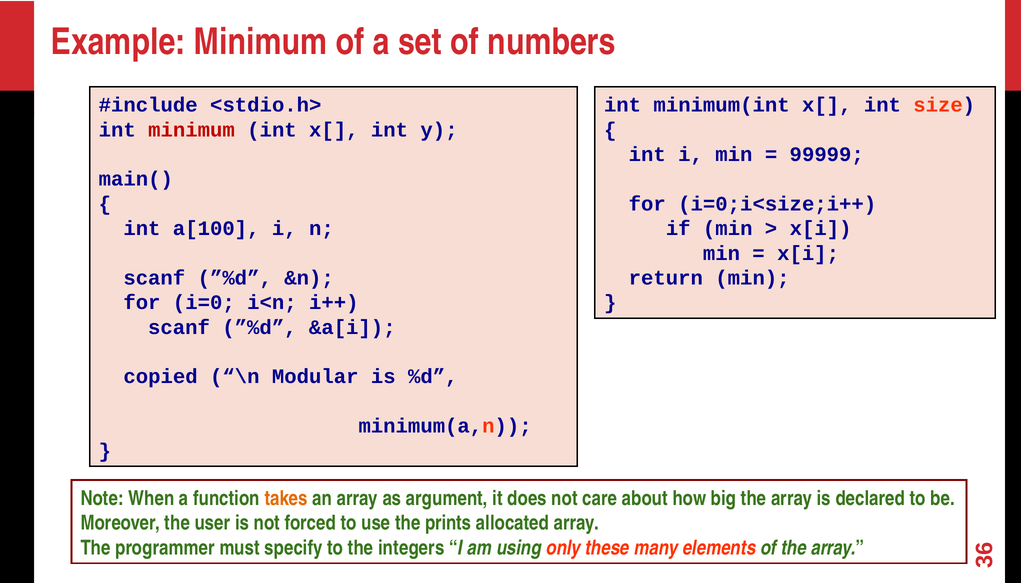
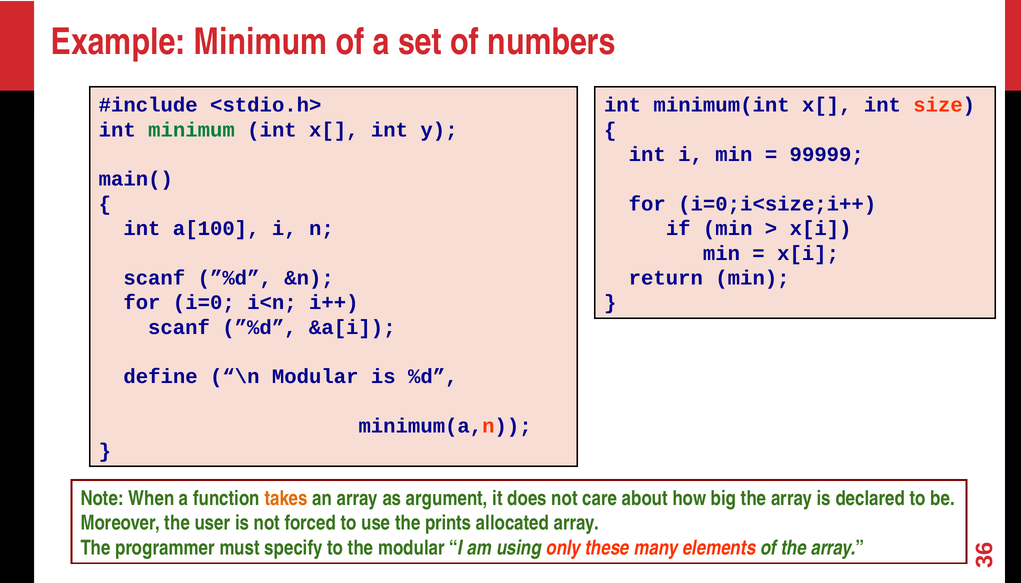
minimum colour: red -> green (191, 130)
copied: copied -> define (161, 377)
the integers: integers -> modular (411, 548)
